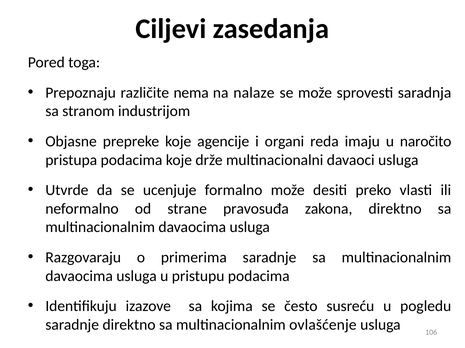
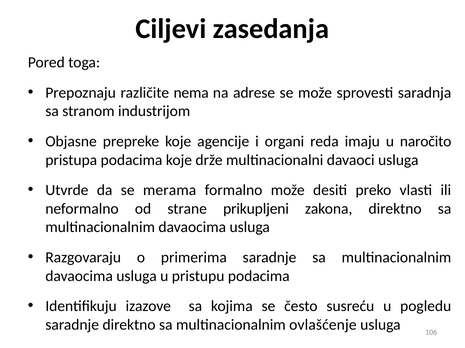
nalaze: nalaze -> adrese (254, 93)
ucenjuje: ucenjuje -> merama (170, 190)
pravosuđa: pravosuđa -> prikupljeni (256, 209)
